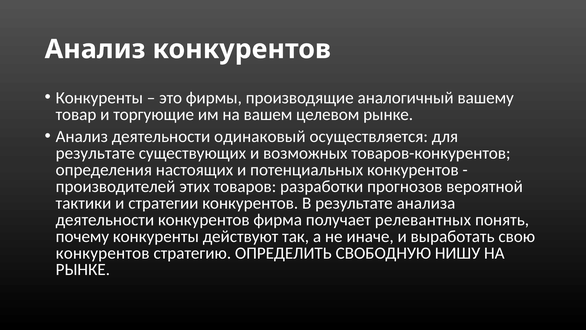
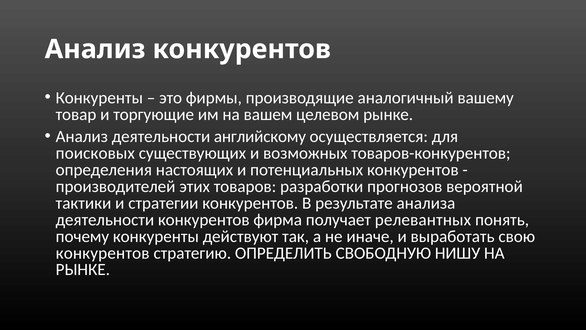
одинаковый: одинаковый -> английскому (260, 136)
результате: результате -> поисковых (95, 153)
